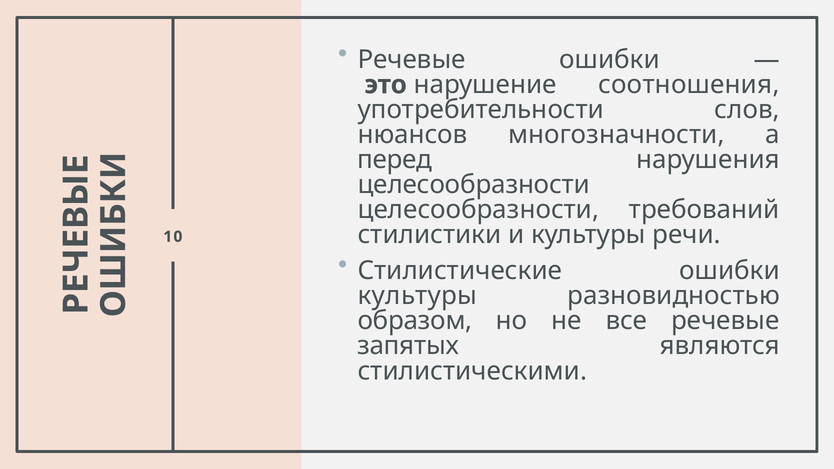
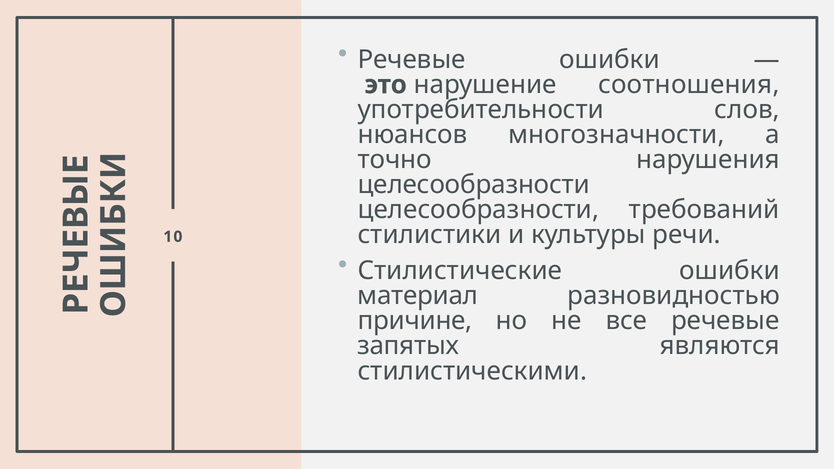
перед: перед -> точно (395, 160)
культуры: культуры -> материал (418, 296)
образом: образом -> причине (415, 321)
